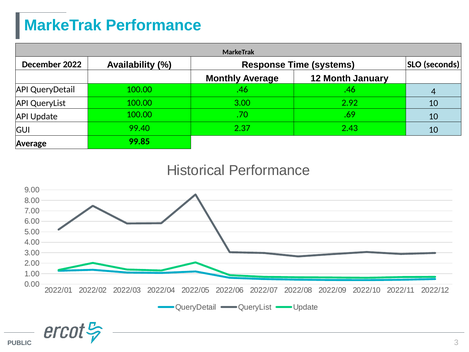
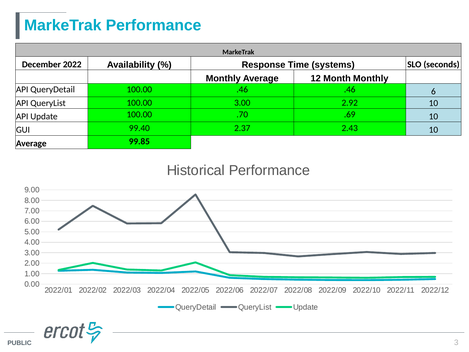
Month January: January -> Monthly (371, 78)
4: 4 -> 6 (433, 91)
